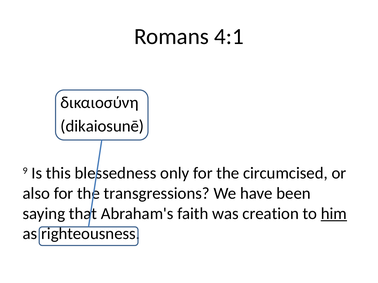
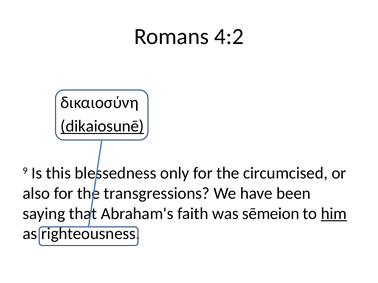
4:1: 4:1 -> 4:2 (229, 37)
dikaiosunē underline: none -> present (102, 126)
creation: creation -> sēmeion (271, 214)
